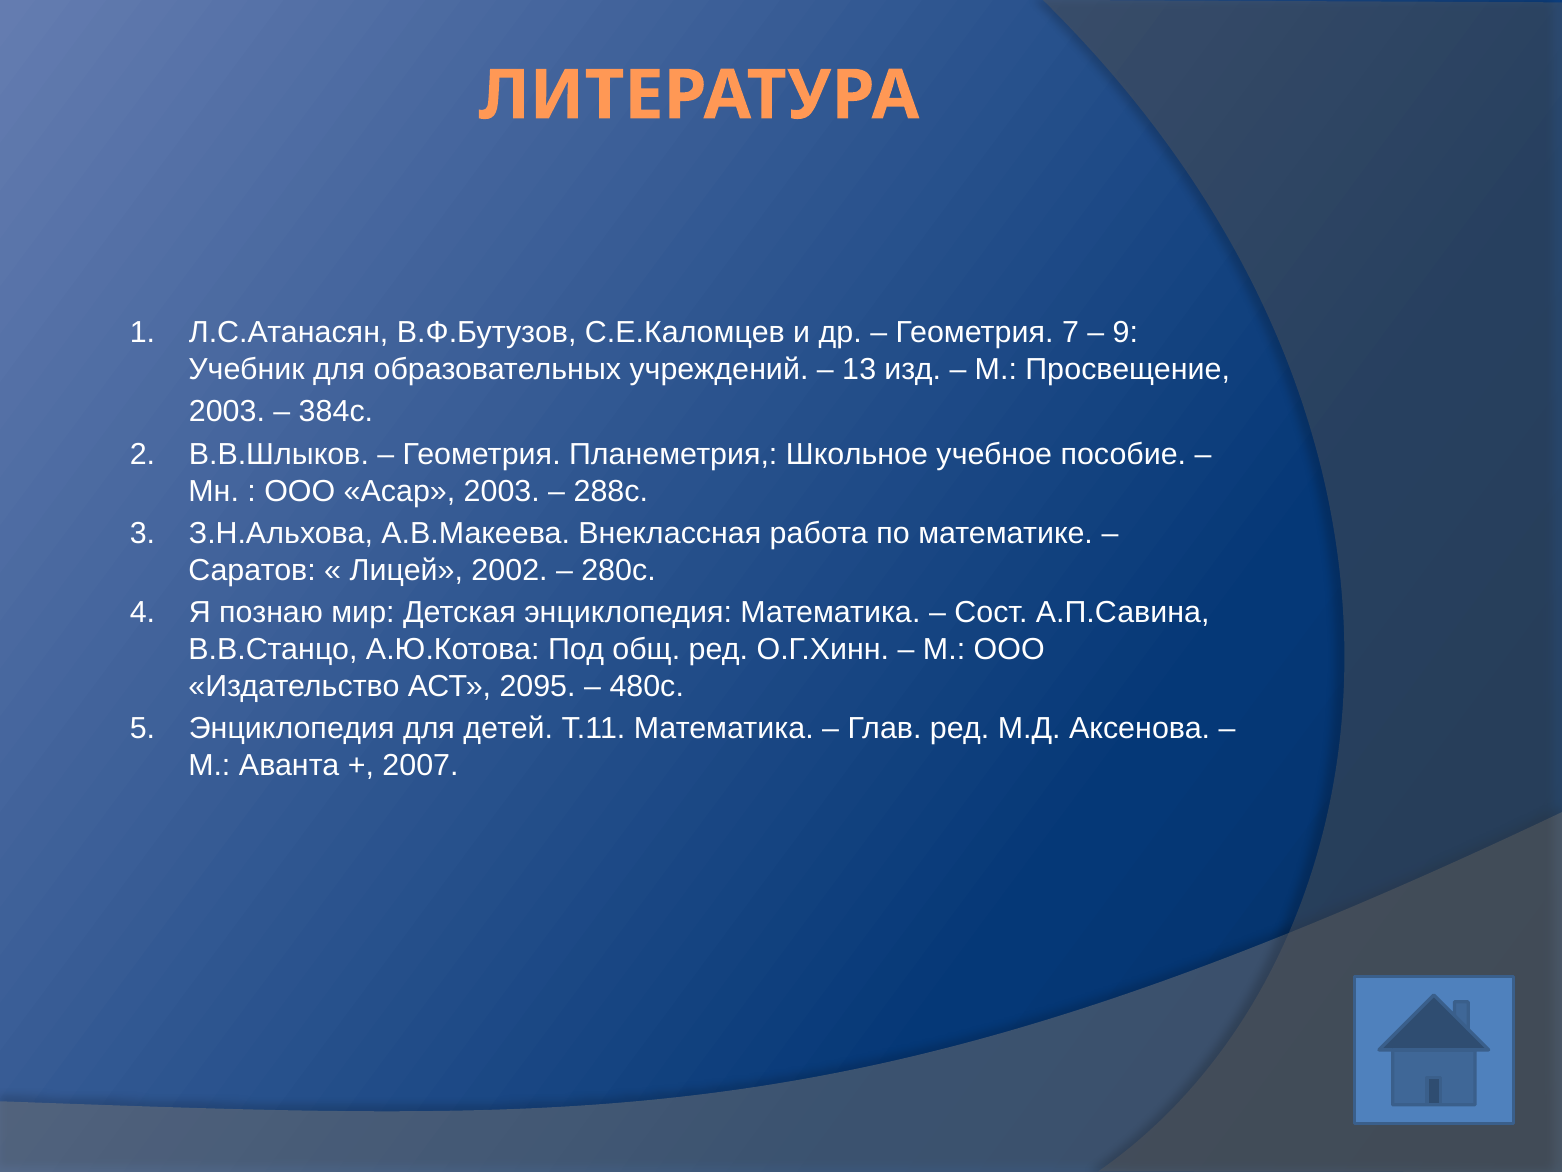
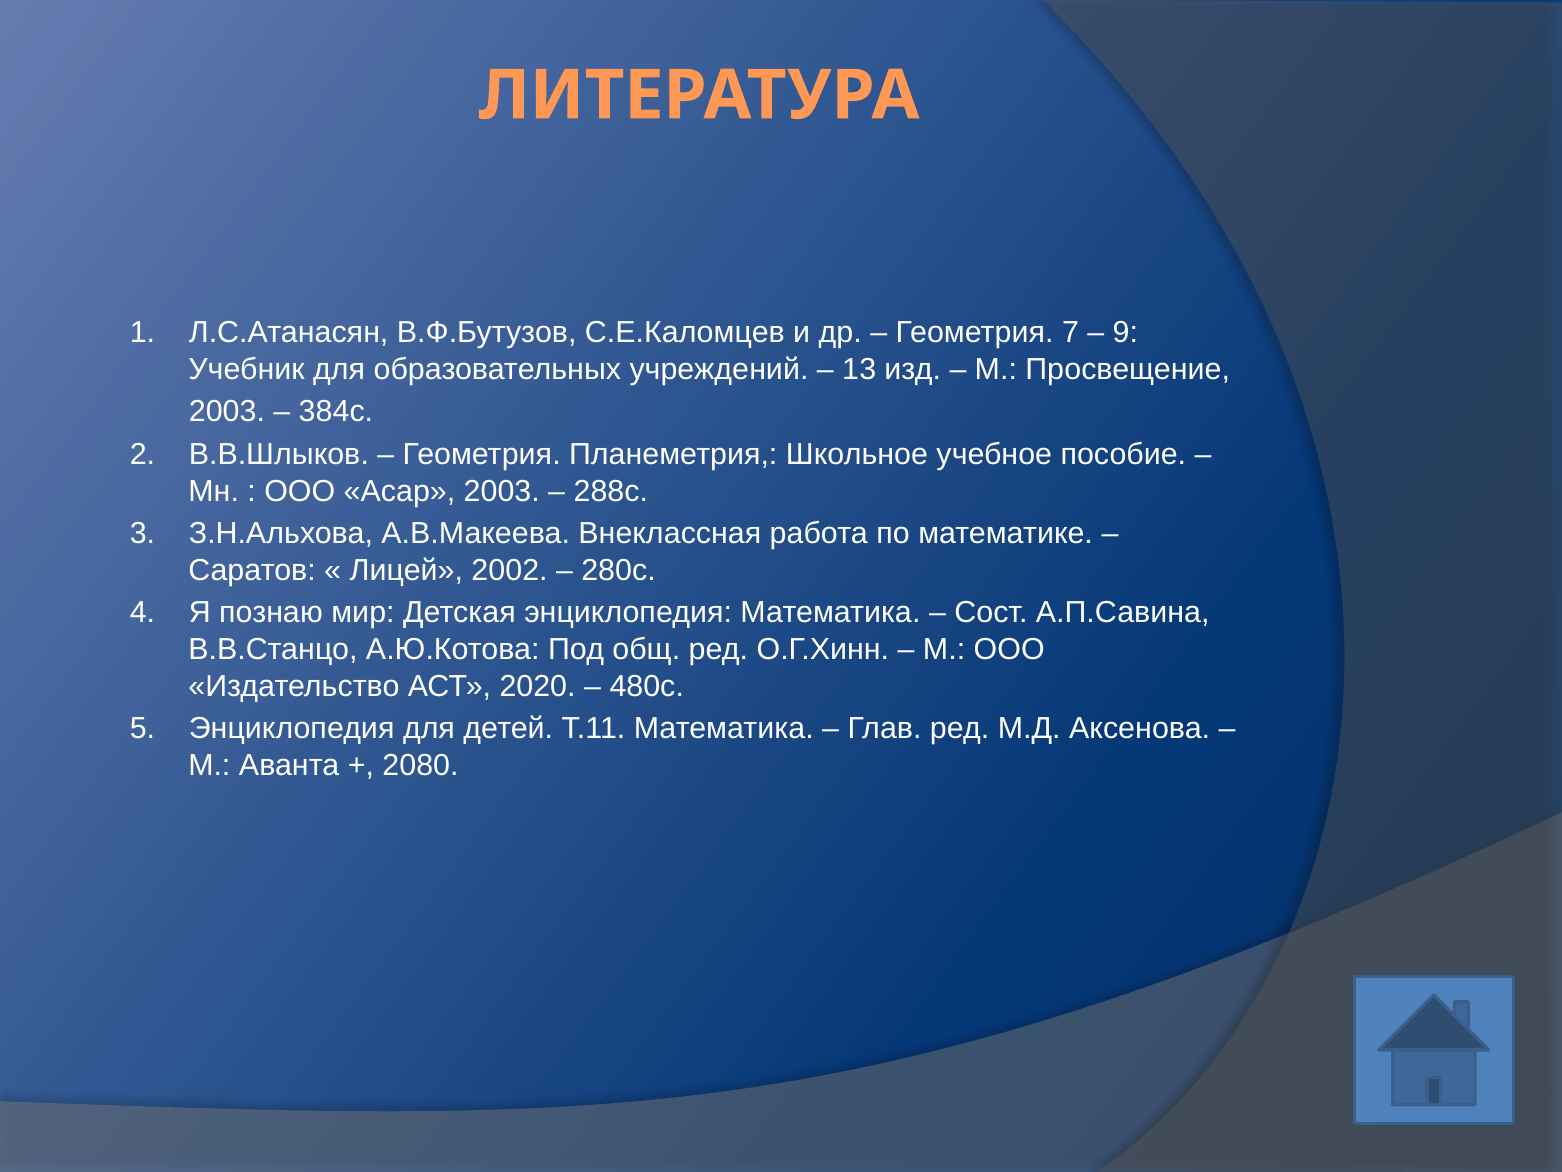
2095: 2095 -> 2020 (538, 686)
2007: 2007 -> 2080 (420, 765)
